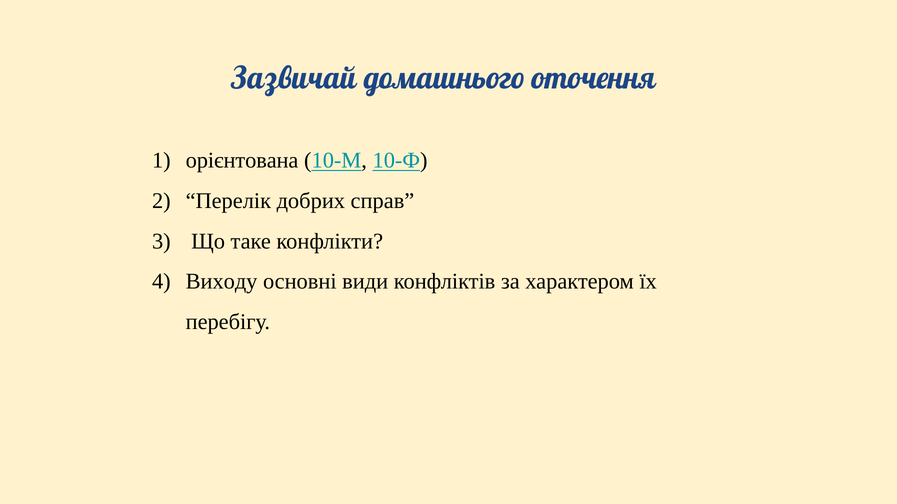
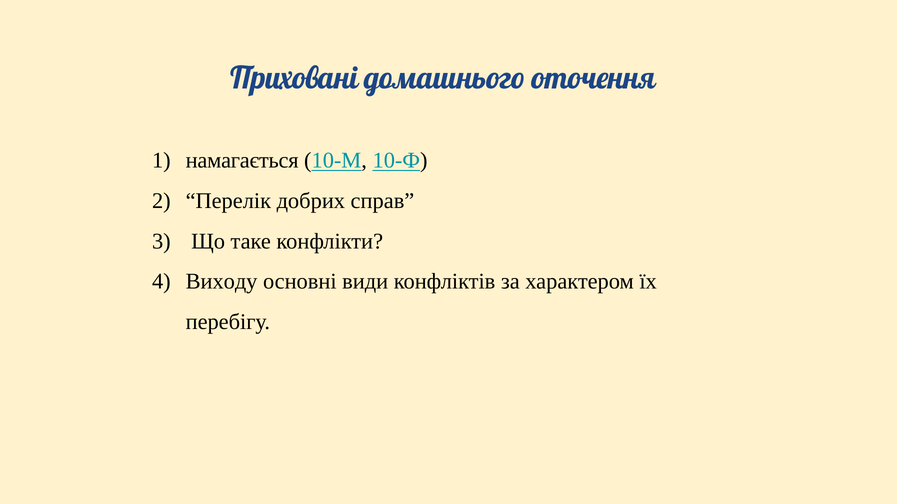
Зазвичай: Зазвичай -> Приховані (294, 78)
орієнтована: орієнтована -> намагається (242, 161)
